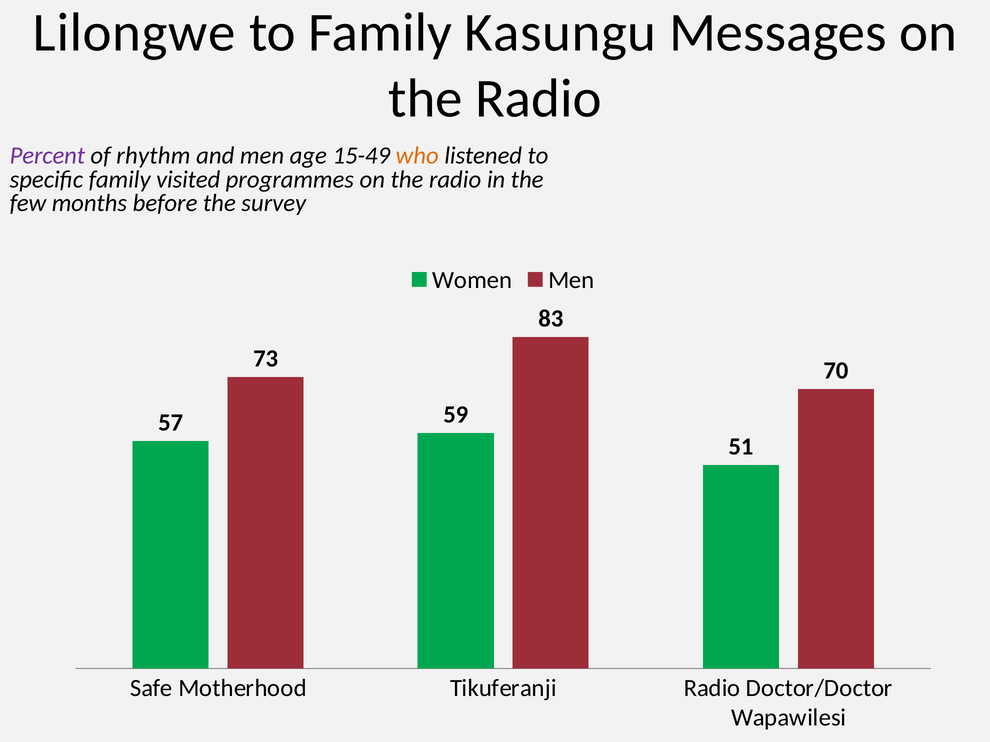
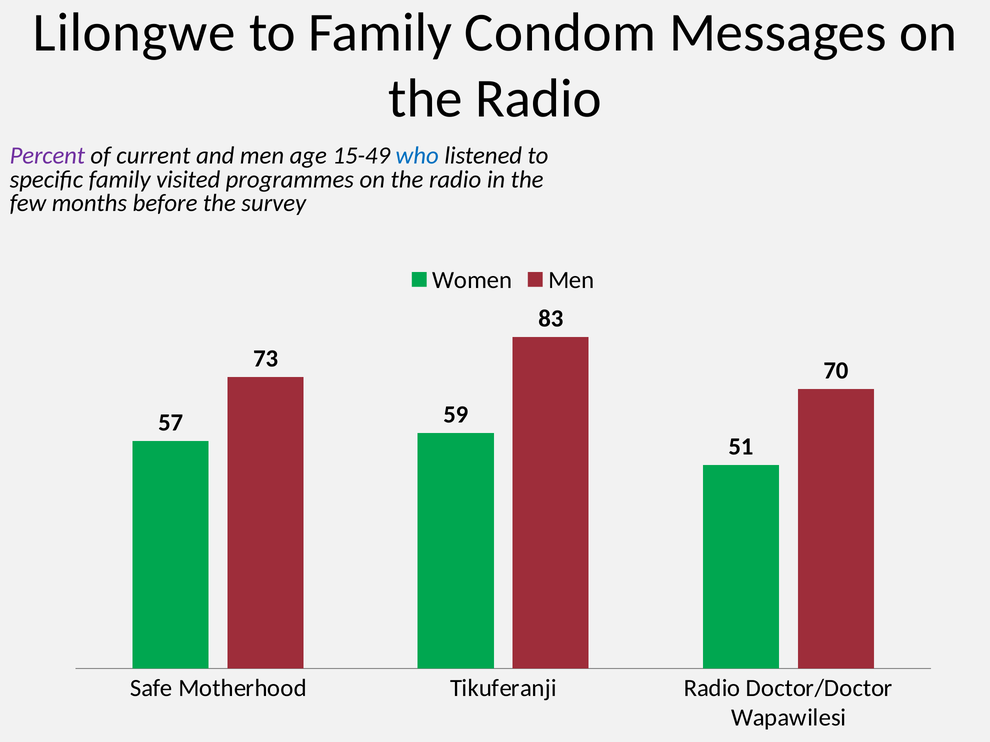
Kasungu: Kasungu -> Condom (560, 33)
rhythm: rhythm -> current (153, 156)
who colour: orange -> blue (417, 156)
